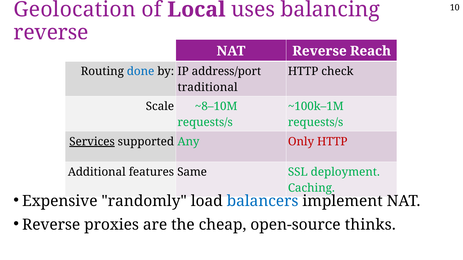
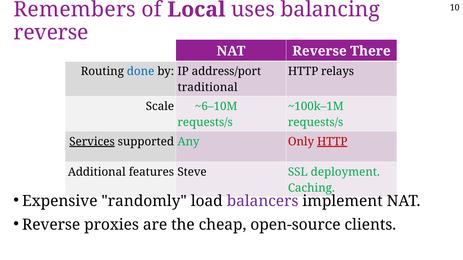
Geolocation: Geolocation -> Remembers (75, 10)
Reach: Reach -> There (370, 51)
check: check -> relays (338, 72)
~8–10M: ~8–10M -> ~6–10M (216, 107)
HTTP underline: none -> present (332, 142)
Same: Same -> Steve (192, 172)
balancers colour: blue -> purple (263, 201)
thinks: thinks -> clients (370, 225)
